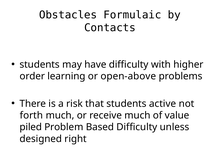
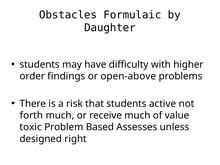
Contacts: Contacts -> Daughter (110, 28)
learning: learning -> findings (66, 76)
piled: piled -> toxic (31, 127)
Based Difficulty: Difficulty -> Assesses (137, 127)
